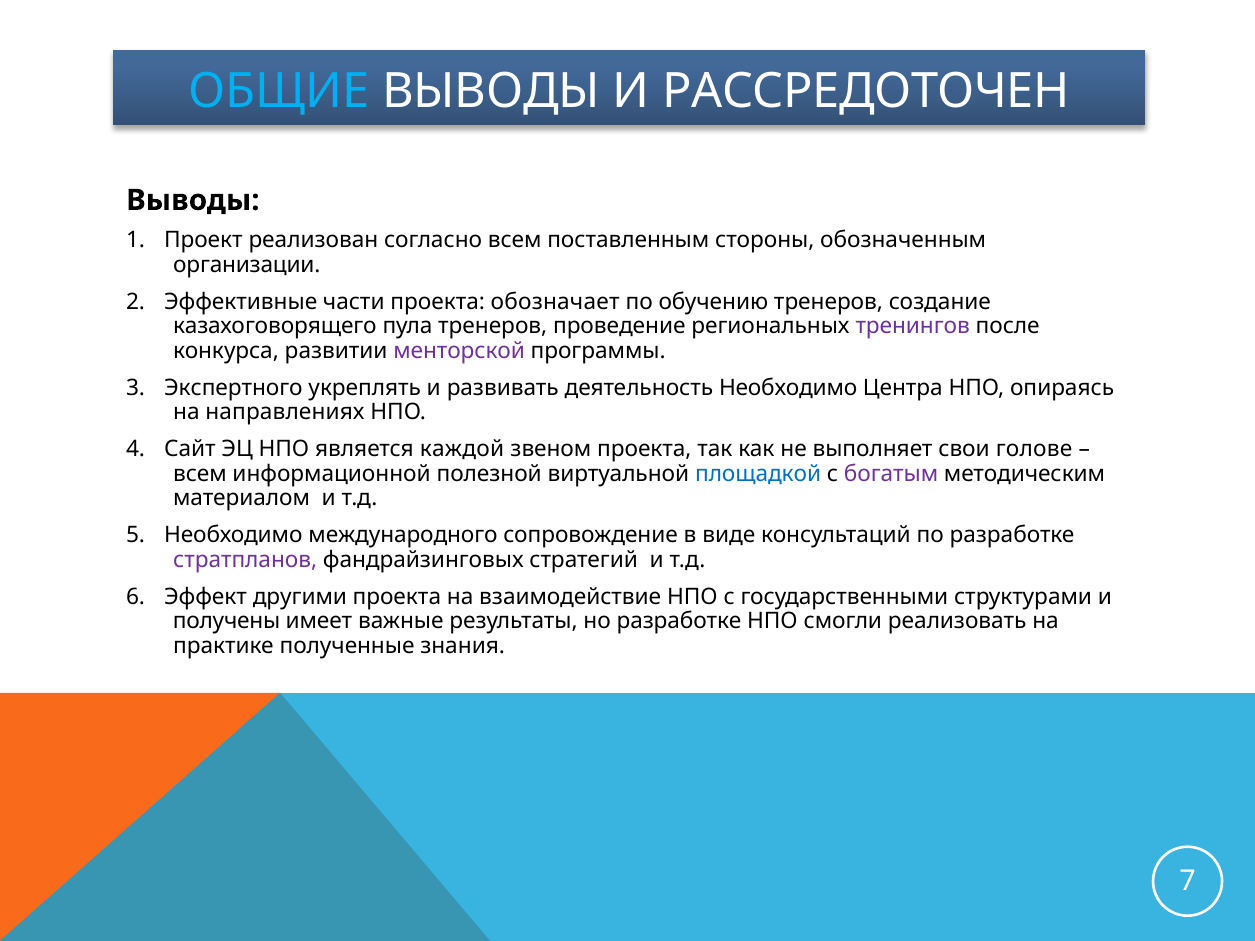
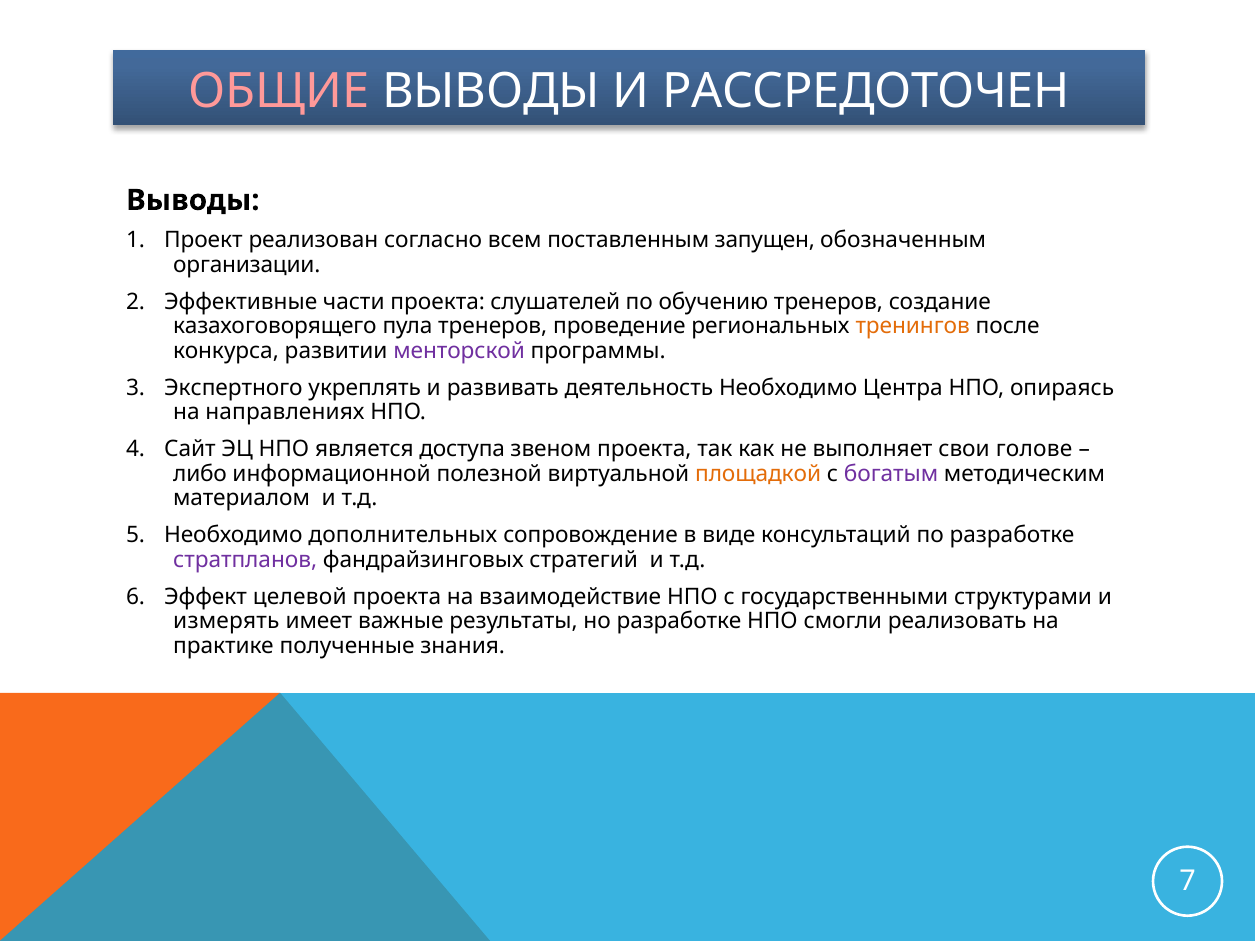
ОБЩИЕ colour: light blue -> pink (279, 91)
стороны: стороны -> запущен (765, 240)
обозначает: обозначает -> слушателей (555, 302)
тренингов colour: purple -> orange (913, 326)
каждой: каждой -> доступа (462, 449)
всем: всем -> либо (200, 474)
площадкой colour: blue -> orange (758, 474)
международного: международного -> дополнительных (403, 535)
другими: другими -> целевой (300, 597)
получены: получены -> измерять (226, 621)
